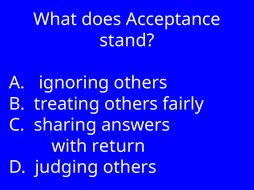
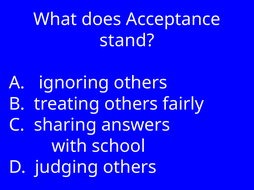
return: return -> school (119, 146)
